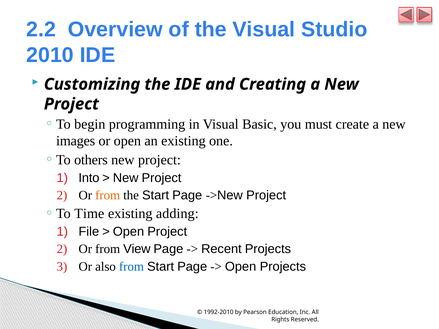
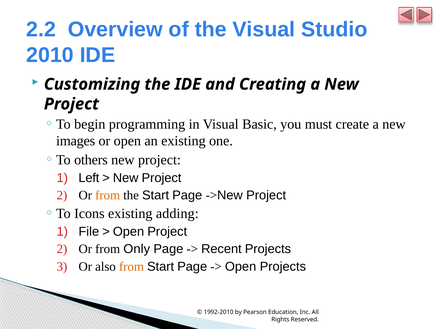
Into: Into -> Left (89, 178)
Time: Time -> Icons (89, 214)
View: View -> Only (137, 249)
from colour: blue -> orange (131, 267)
